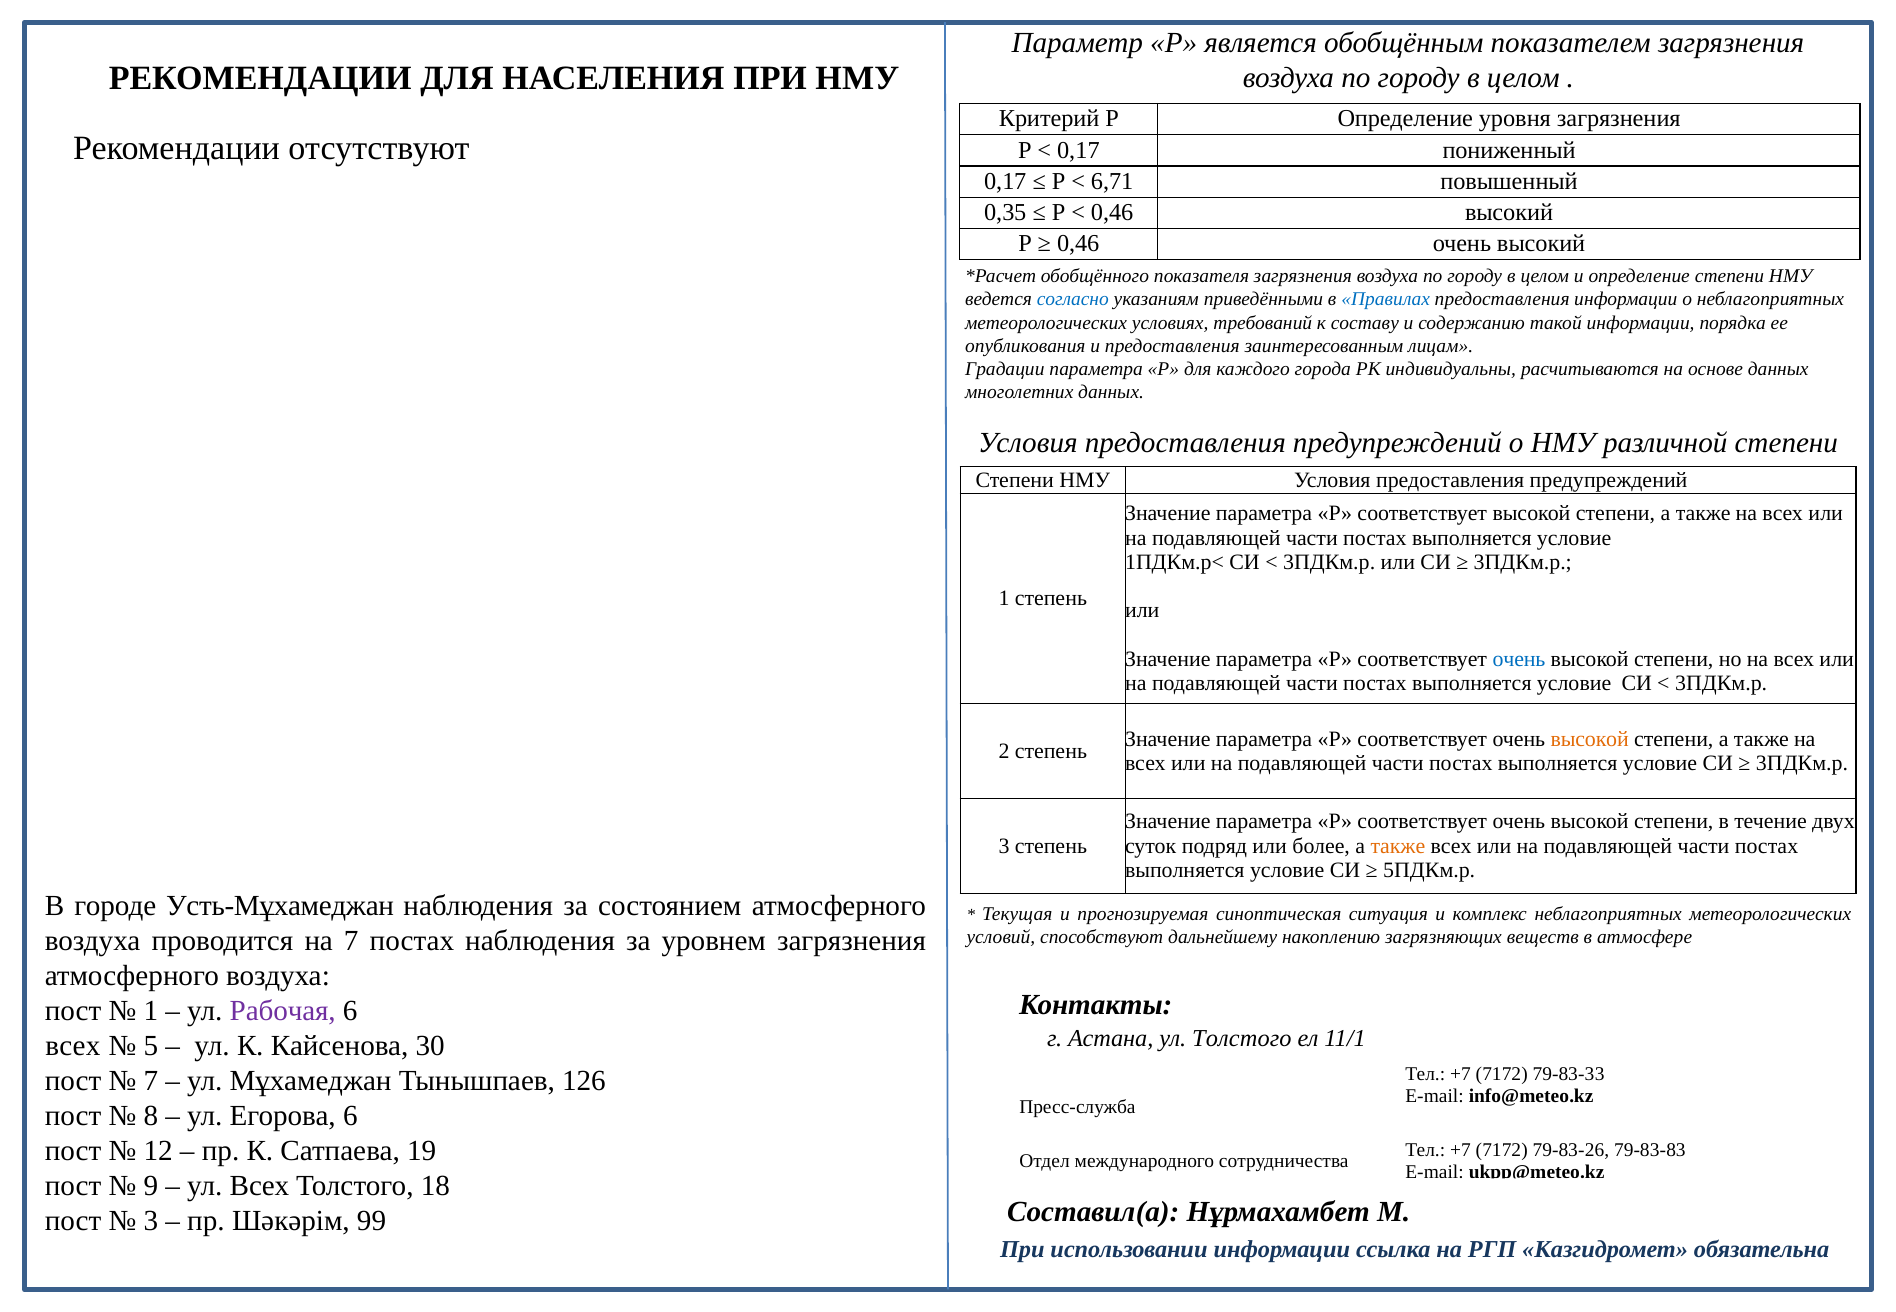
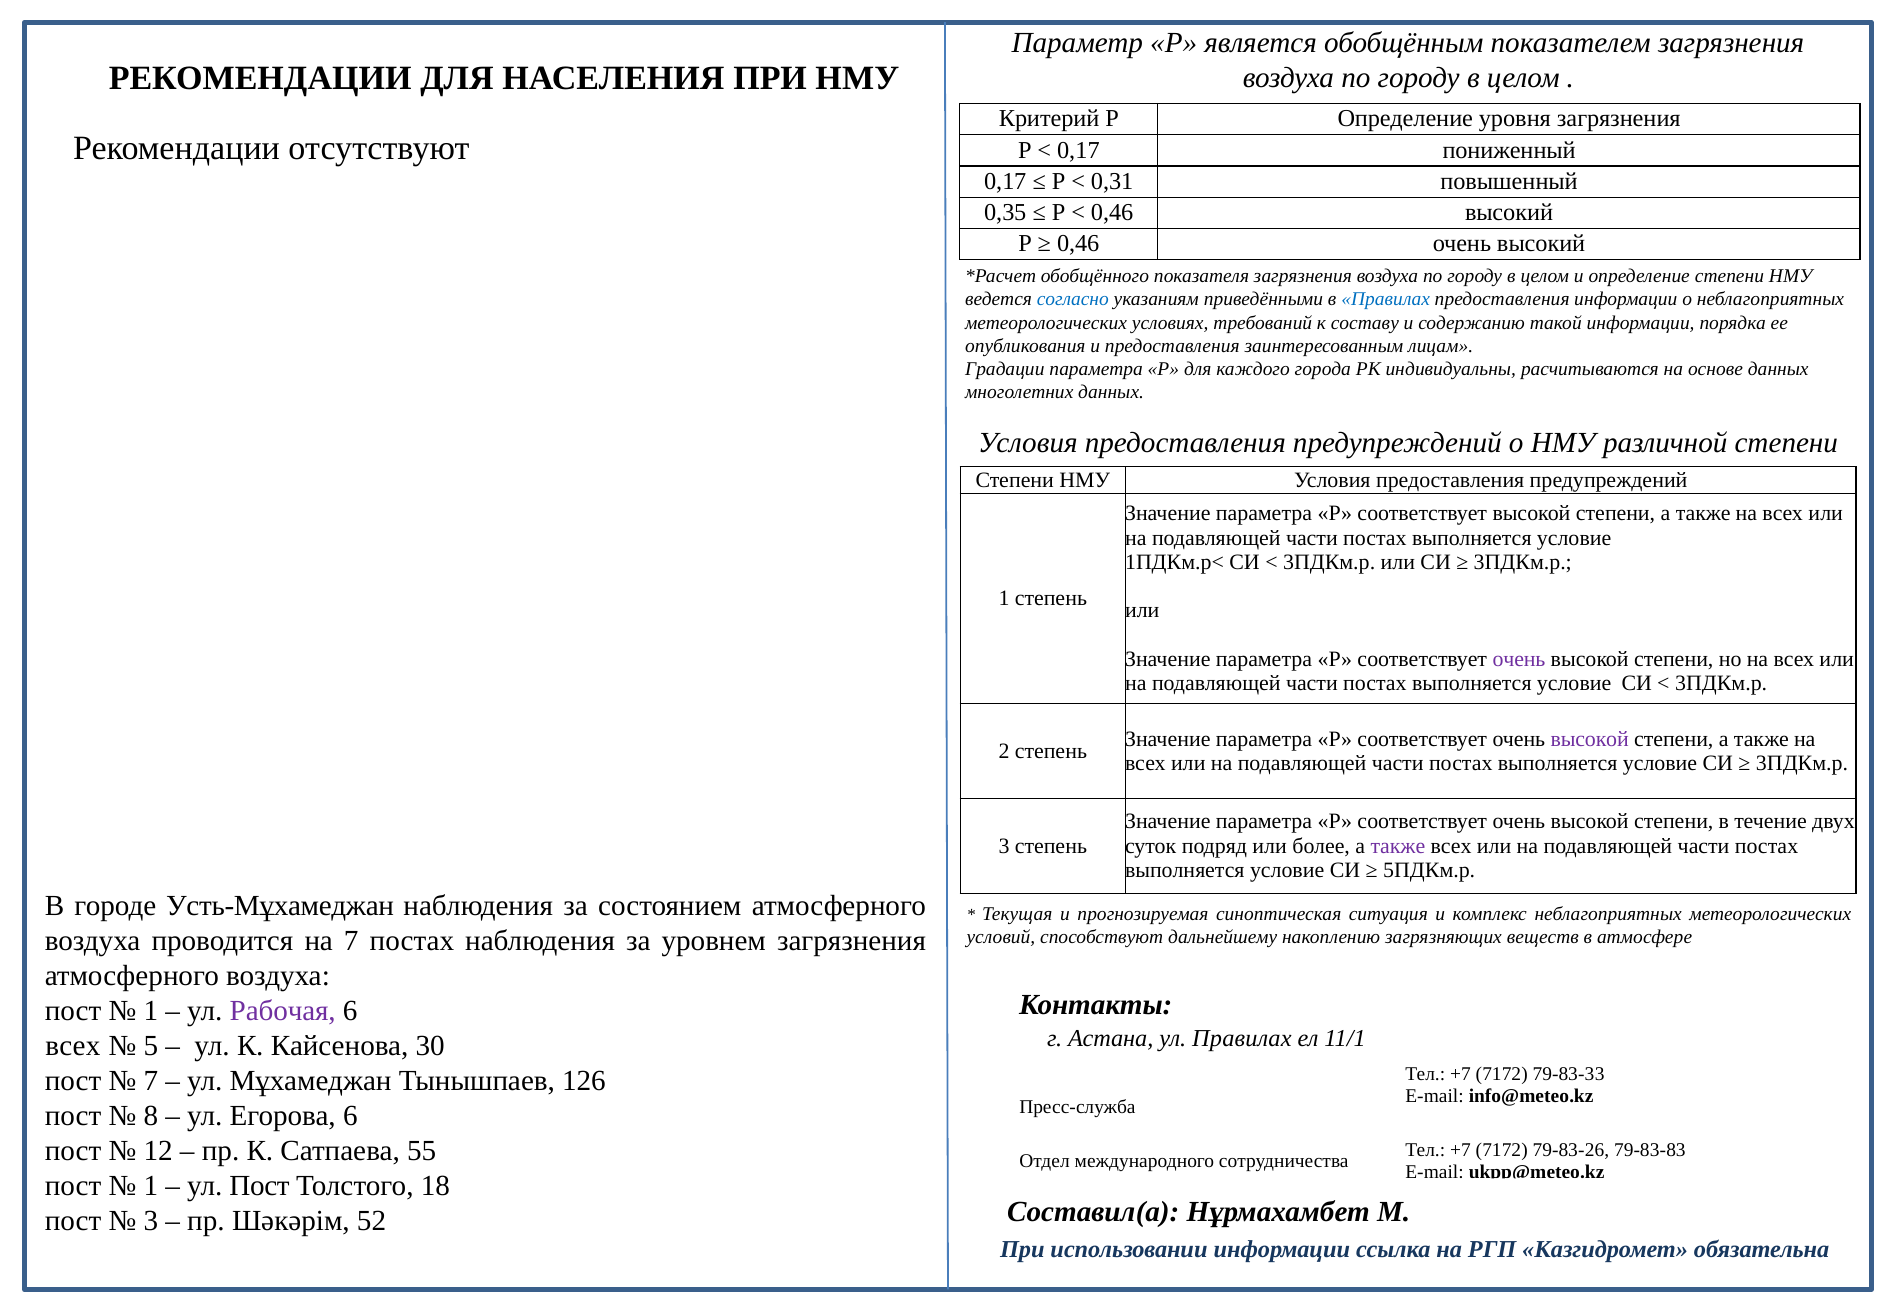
6,71: 6,71 -> 0,31 (1112, 181)
очень colour: blue -> purple (1519, 659)
высокой colour: orange -> purple (1590, 739)
также colour: orange -> purple (1398, 846)
ул Толстого: Толстого -> Правилах (1242, 1039)
19: 19 -> 55 (422, 1151)
9: 9 -> 1 (151, 1186)
ул Всех: Всех -> Пост (259, 1186)
99: 99 -> 52 (372, 1221)
